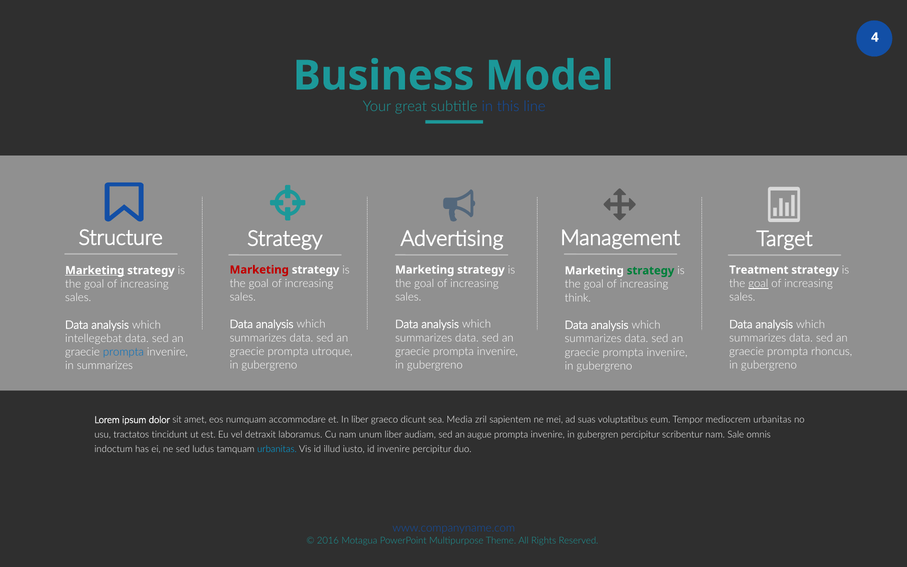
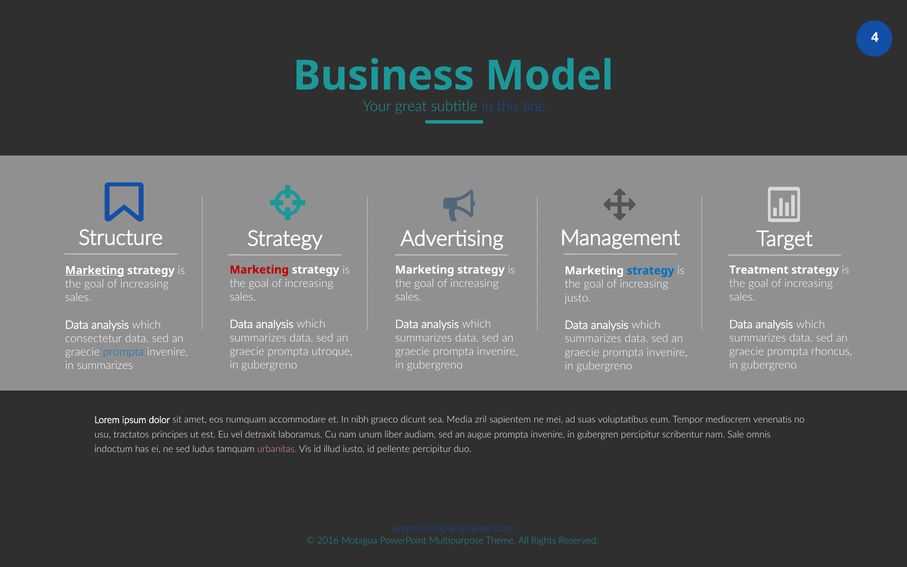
strategy colour: green -> blue (651, 271)
goal underline: present -> none (758, 283)
think: think -> justo (578, 298)
intellegebat: intellegebat -> consectetur (94, 338)
In liber: liber -> nibh (360, 420)
mediocrem urbanitas: urbanitas -> venenatis (772, 420)
tincidunt: tincidunt -> principes (170, 435)
urbanitas colour: light blue -> pink (277, 449)
id invenire: invenire -> pellente (393, 449)
